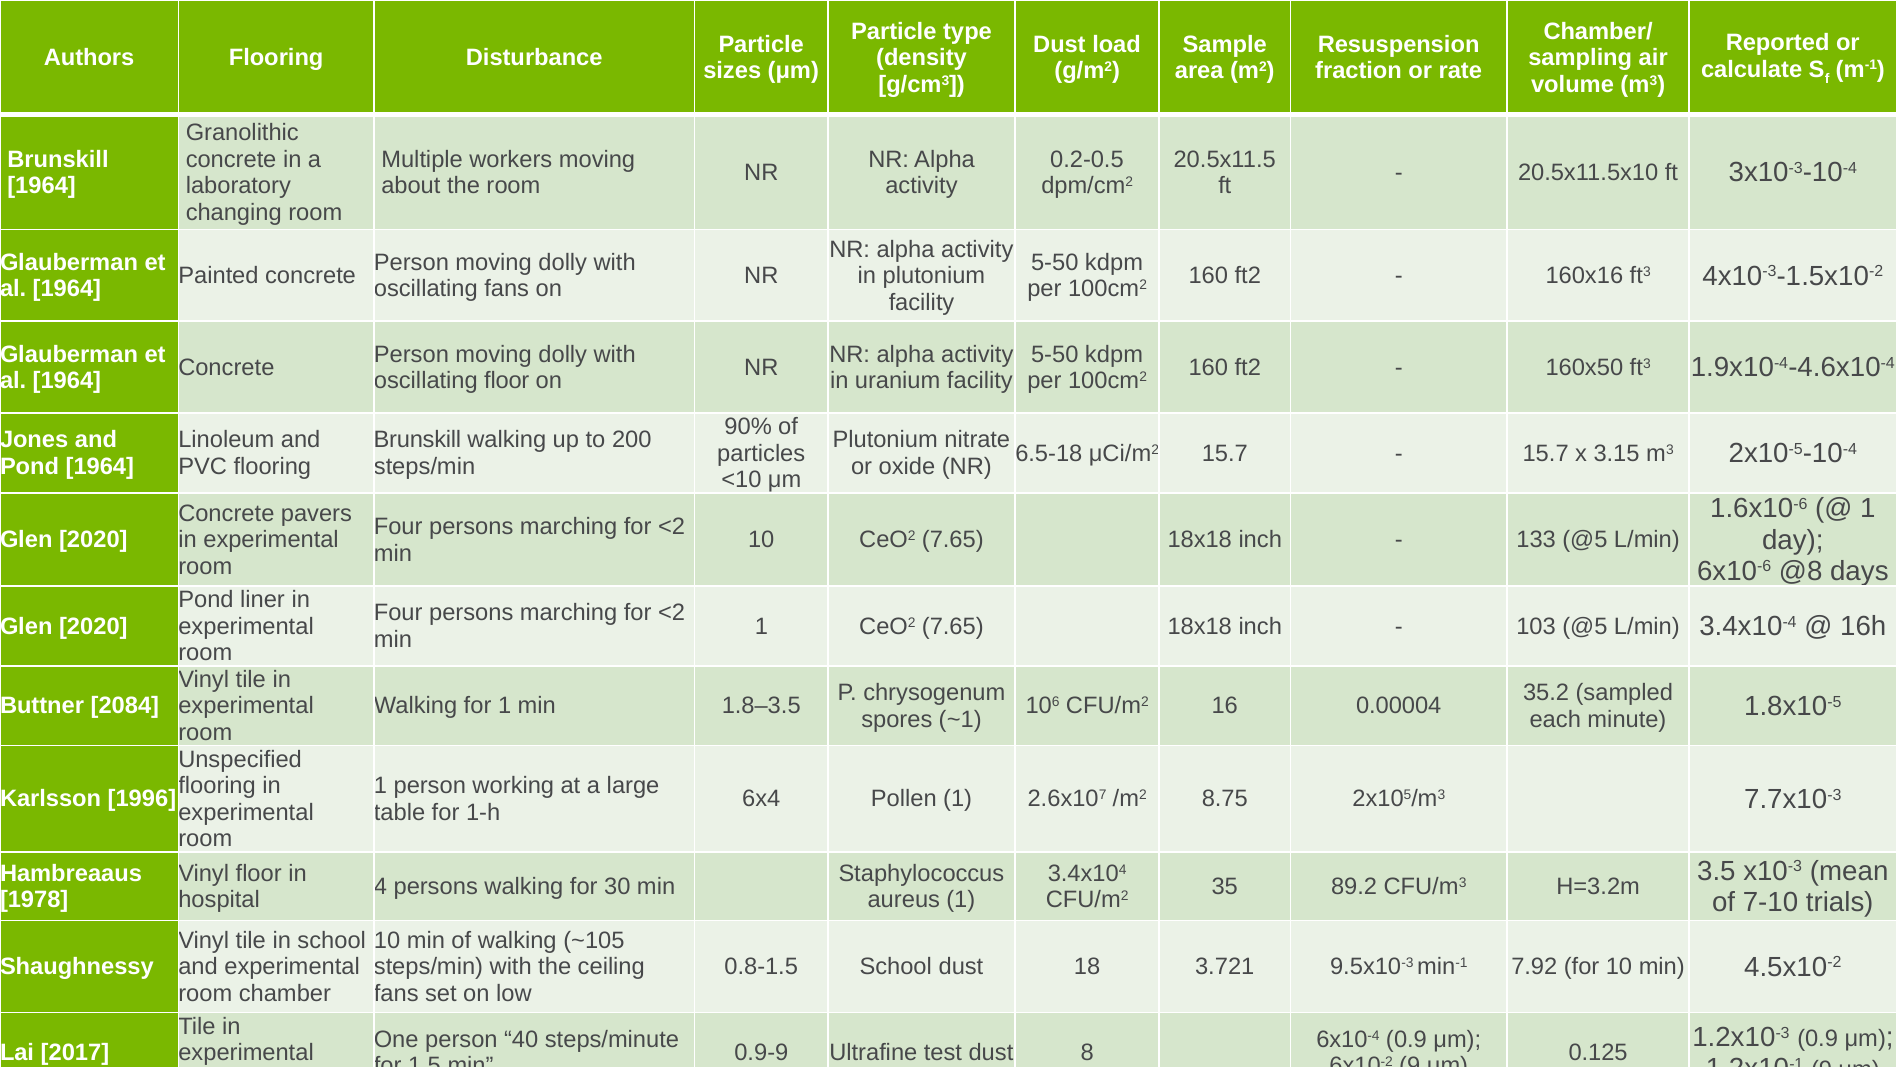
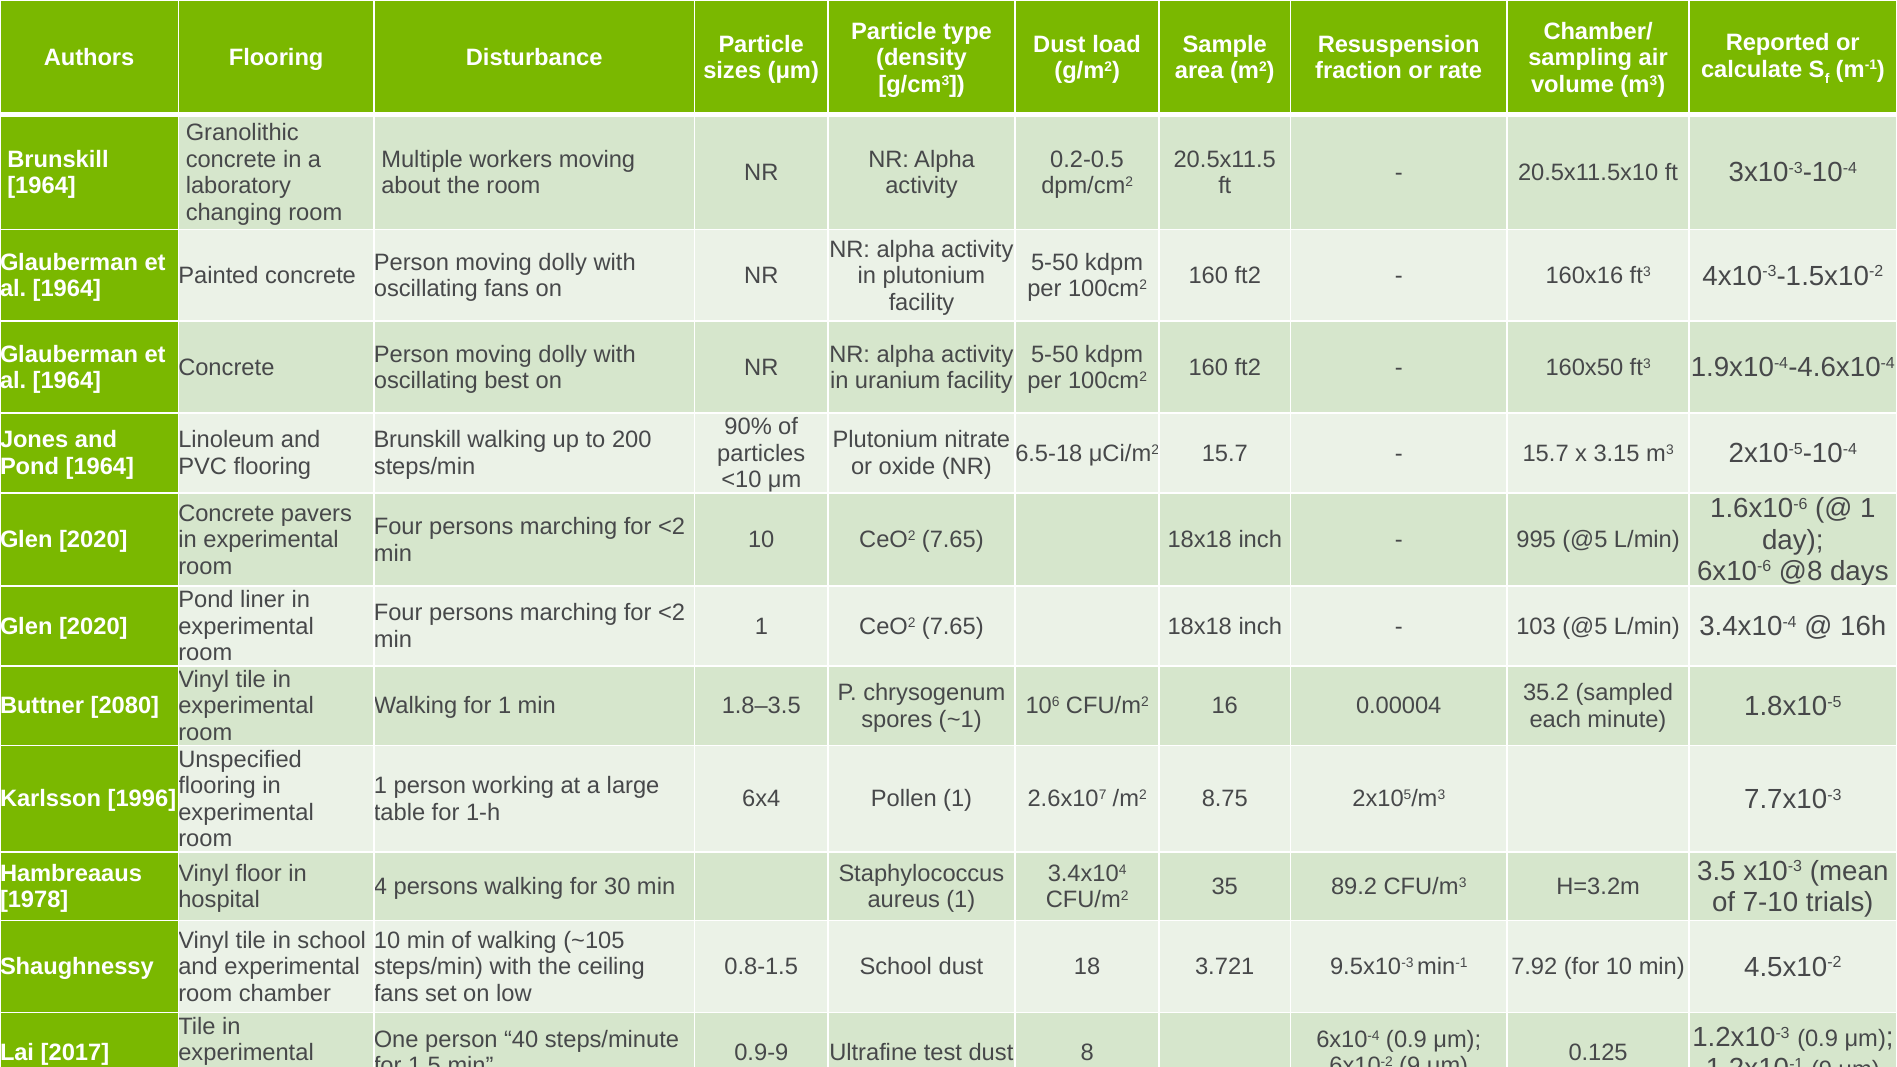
oscillating floor: floor -> best (507, 381)
133: 133 -> 995 (1536, 540)
2084: 2084 -> 2080 (125, 706)
